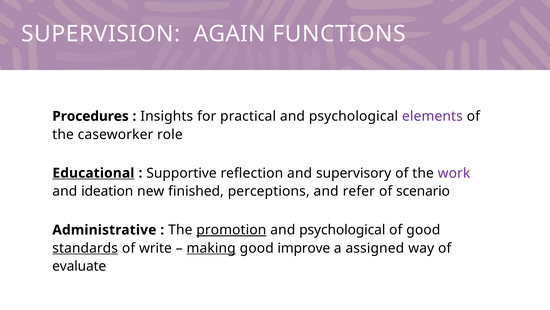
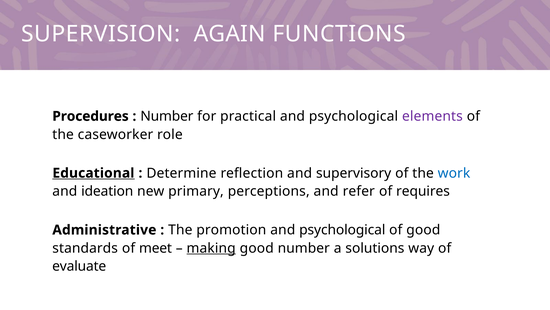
Insights: Insights -> Number (167, 116)
Supportive: Supportive -> Determine (181, 173)
work colour: purple -> blue (454, 173)
finished: finished -> primary (196, 191)
scenario: scenario -> requires (423, 191)
promotion underline: present -> none (231, 229)
standards underline: present -> none (85, 248)
write: write -> meet (155, 248)
good improve: improve -> number (304, 248)
assigned: assigned -> solutions (375, 248)
